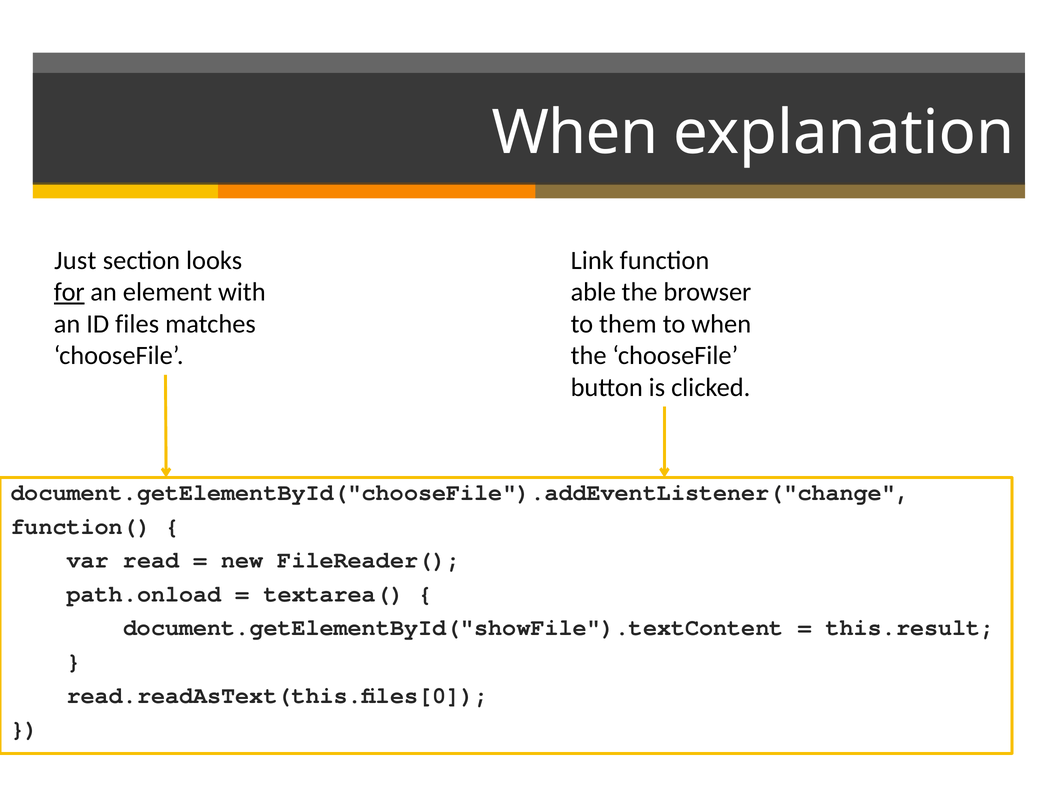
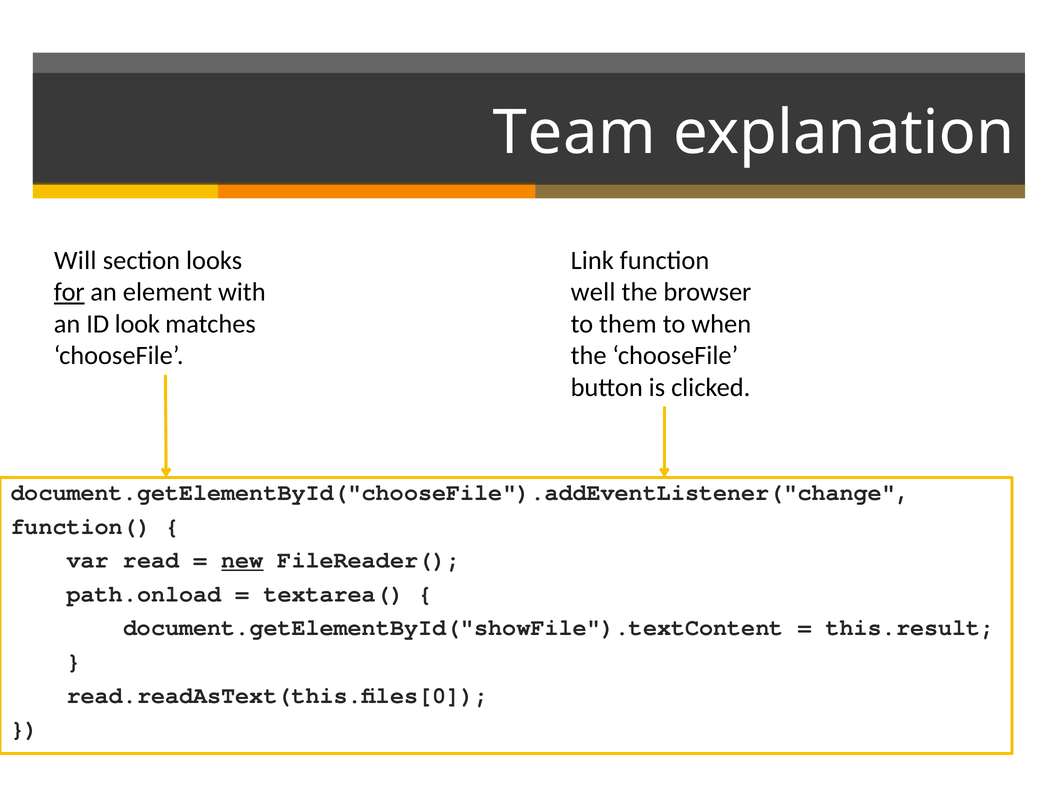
When: When -> Team (574, 133)
Just: Just -> Will (75, 261)
able: able -> well (593, 292)
files: files -> look (137, 324)
new underline: none -> present (242, 561)
